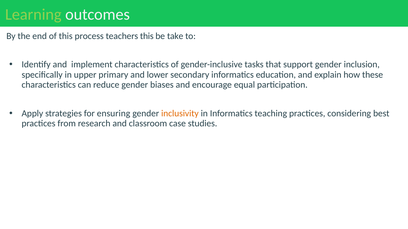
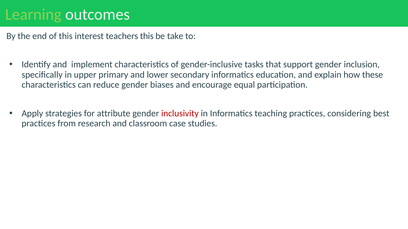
process: process -> interest (89, 36)
ensuring: ensuring -> attribute (114, 114)
inclusivity colour: orange -> red (180, 114)
